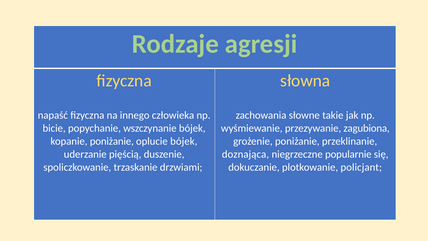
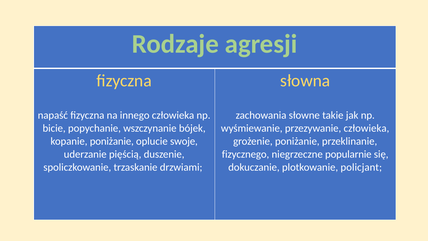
przezywanie zagubiona: zagubiona -> człowieka (366, 128)
oplucie bójek: bójek -> swoje (184, 141)
doznająca: doznająca -> fizycznego (246, 154)
